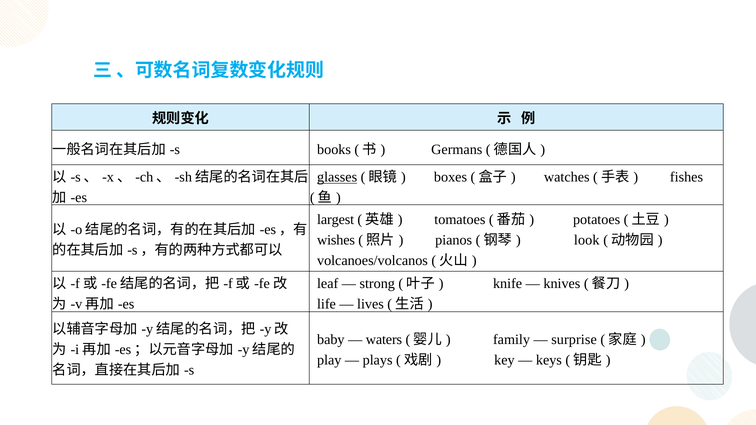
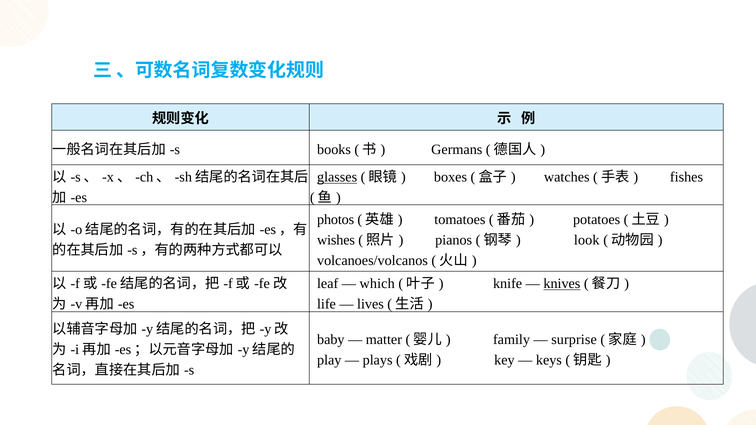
largest: largest -> photos (336, 220)
strong: strong -> which (377, 284)
knives underline: none -> present (562, 284)
waters: waters -> matter (384, 340)
